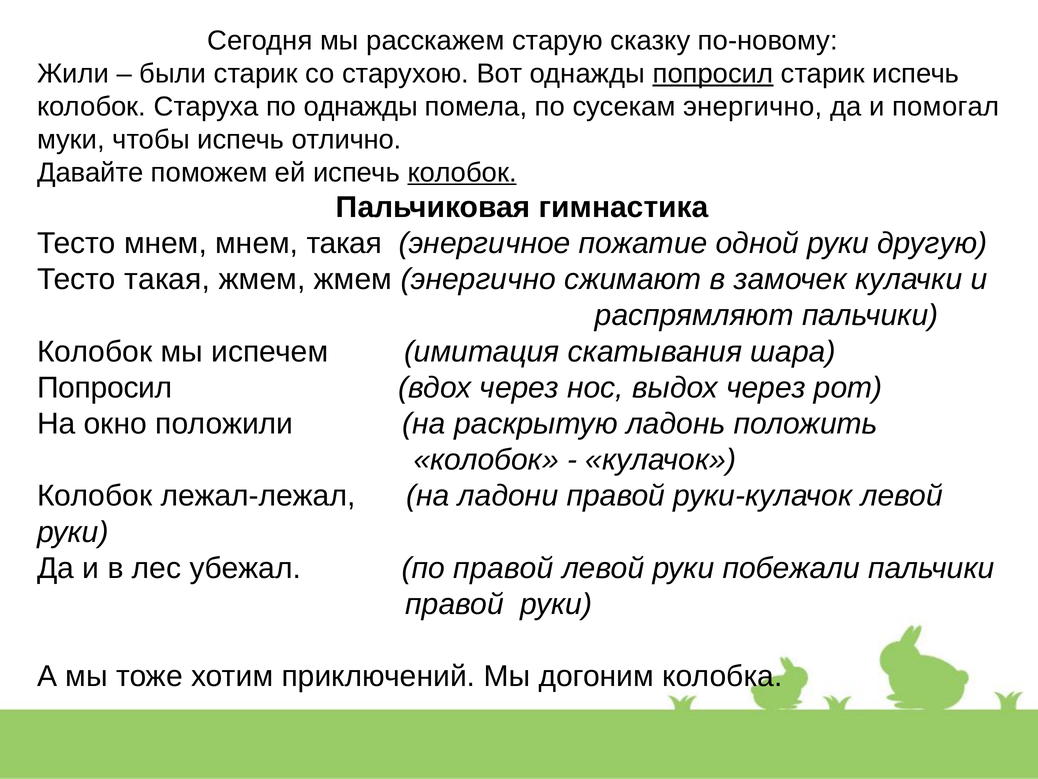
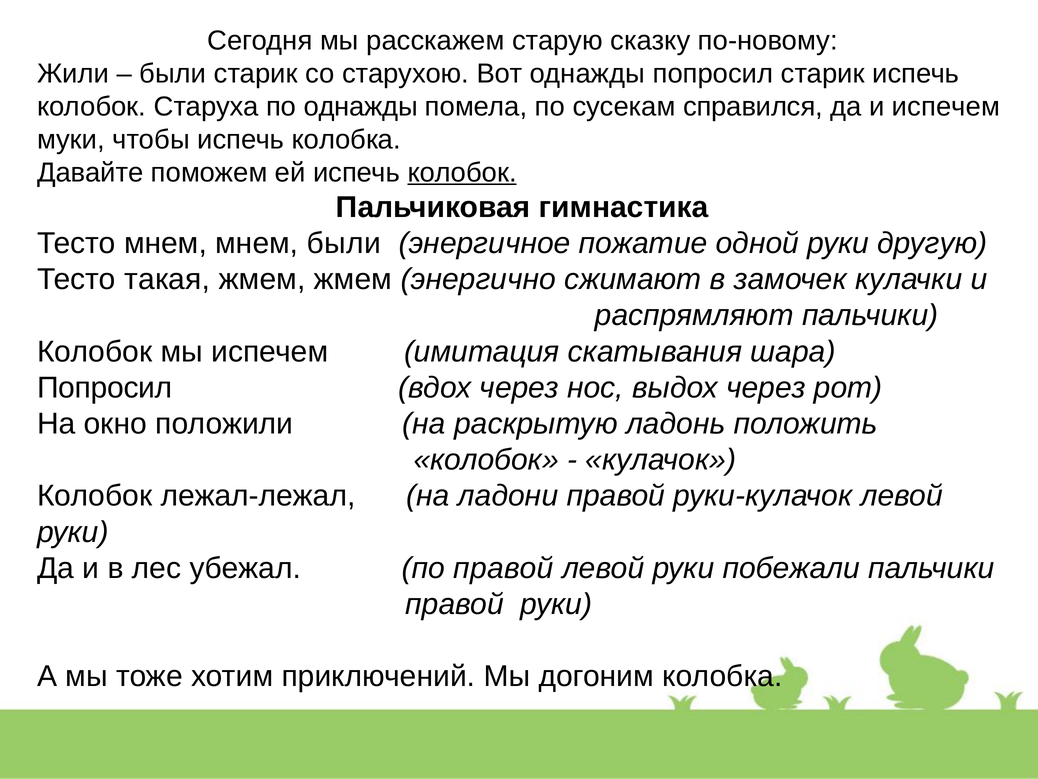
попросил underline: present -> none (713, 74)
сусекам энергично: энергично -> справился (753, 107)
и помогал: помогал -> испечем (946, 107)
испечь отлично: отлично -> колобка (346, 139)
мнем такая: такая -> были (344, 243)
